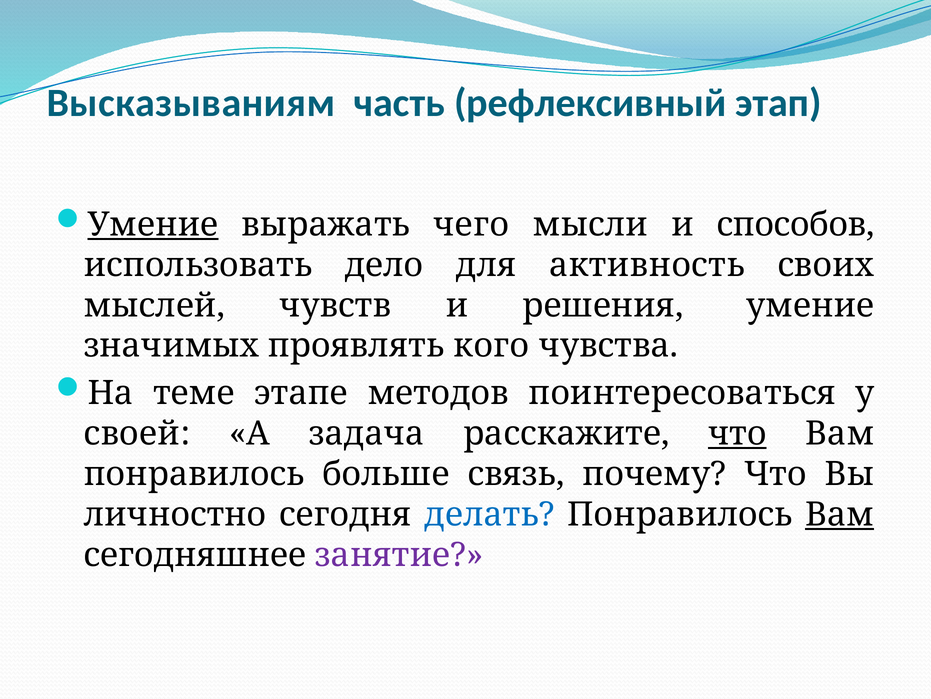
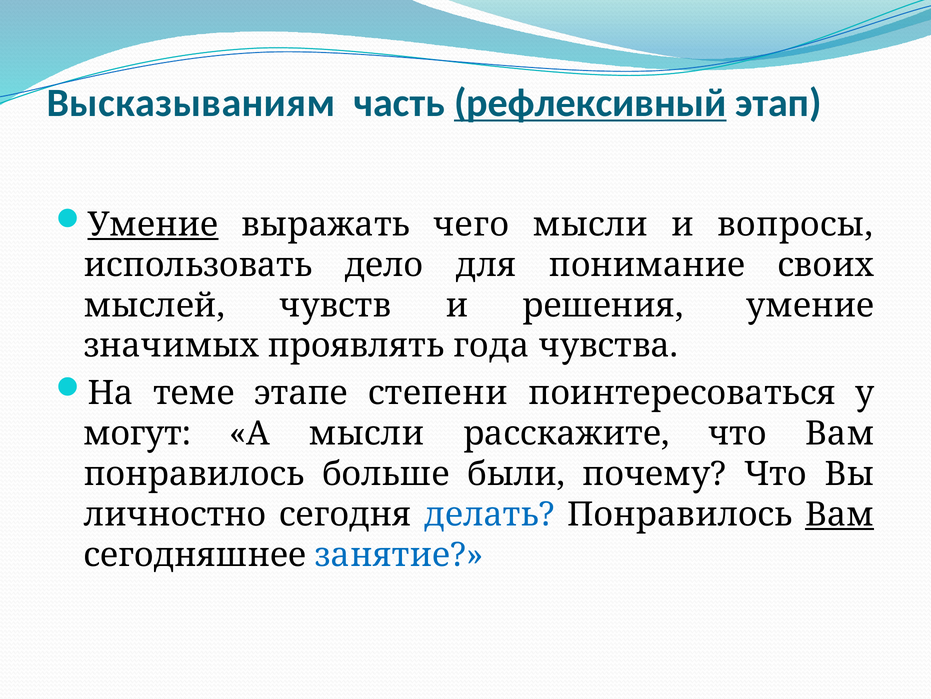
рефлексивный underline: none -> present (590, 103)
способов: способов -> вопросы (795, 224)
активность: активность -> понимание (647, 265)
кого: кого -> года (491, 346)
методов: методов -> степени (438, 393)
своей: своей -> могут (137, 433)
А задача: задача -> мысли (367, 433)
что underline: present -> none (737, 433)
связь: связь -> были (516, 474)
занятие colour: purple -> blue (399, 554)
